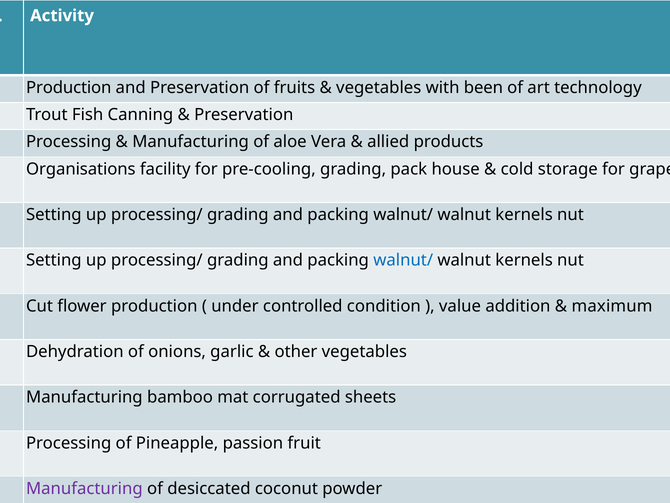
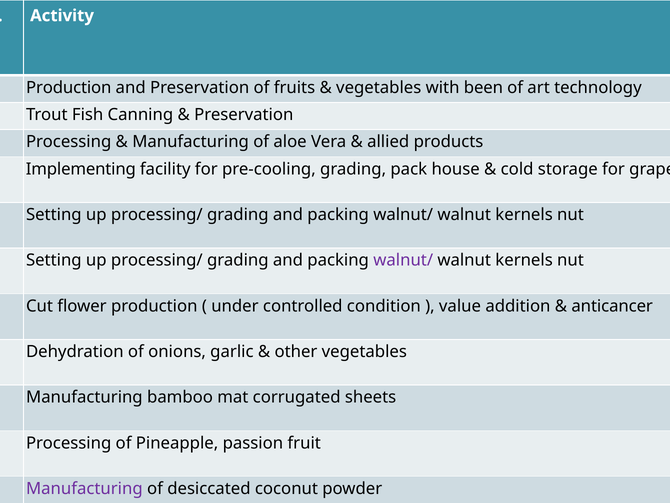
Organisations: Organisations -> Implementing (81, 169)
walnut/ colour: blue -> purple (403, 260)
maximum: maximum -> anticancer (612, 306)
